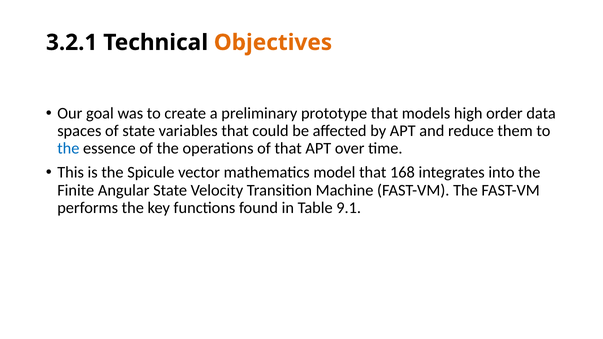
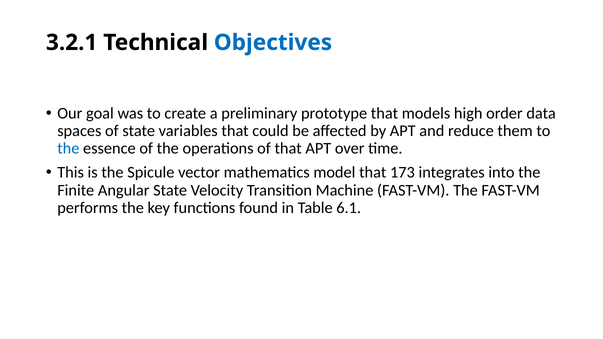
Objectives colour: orange -> blue (273, 43)
168: 168 -> 173 (402, 173)
9.1: 9.1 -> 6.1 (349, 208)
